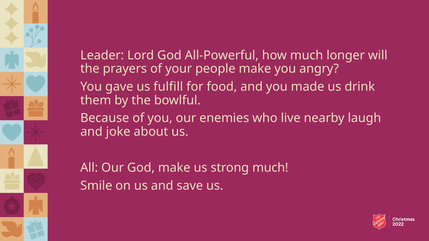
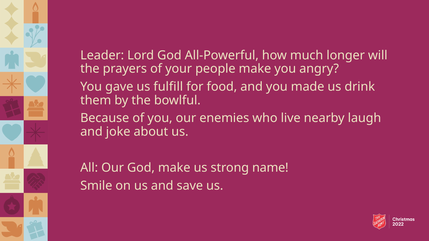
strong much: much -> name (270, 168)
